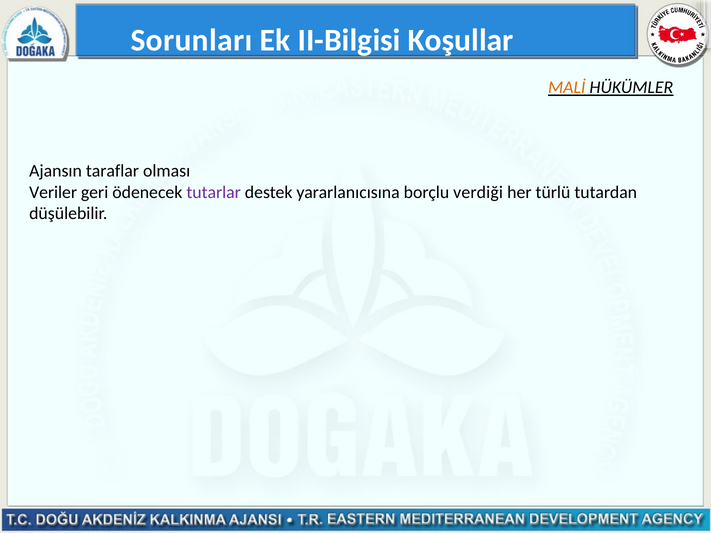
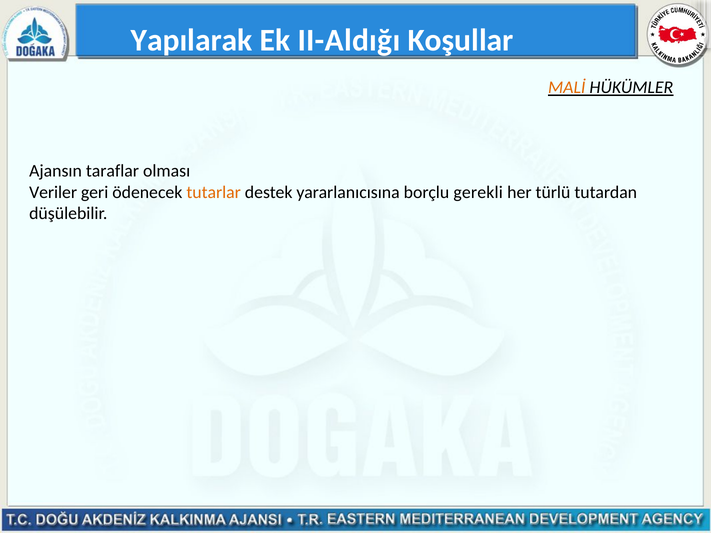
Sorunları: Sorunları -> Yapılarak (192, 40)
II-Bilgisi: II-Bilgisi -> II-Aldığı (349, 40)
tutarlar colour: purple -> orange (214, 192)
verdiği: verdiği -> gerekli (478, 192)
